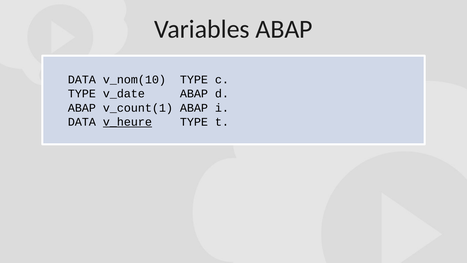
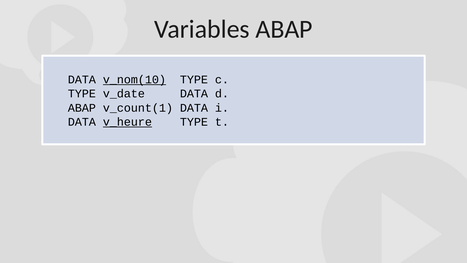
v_nom(10 underline: none -> present (134, 80)
v_date ABAP: ABAP -> DATA (194, 94)
v_count(1 ABAP: ABAP -> DATA (194, 108)
